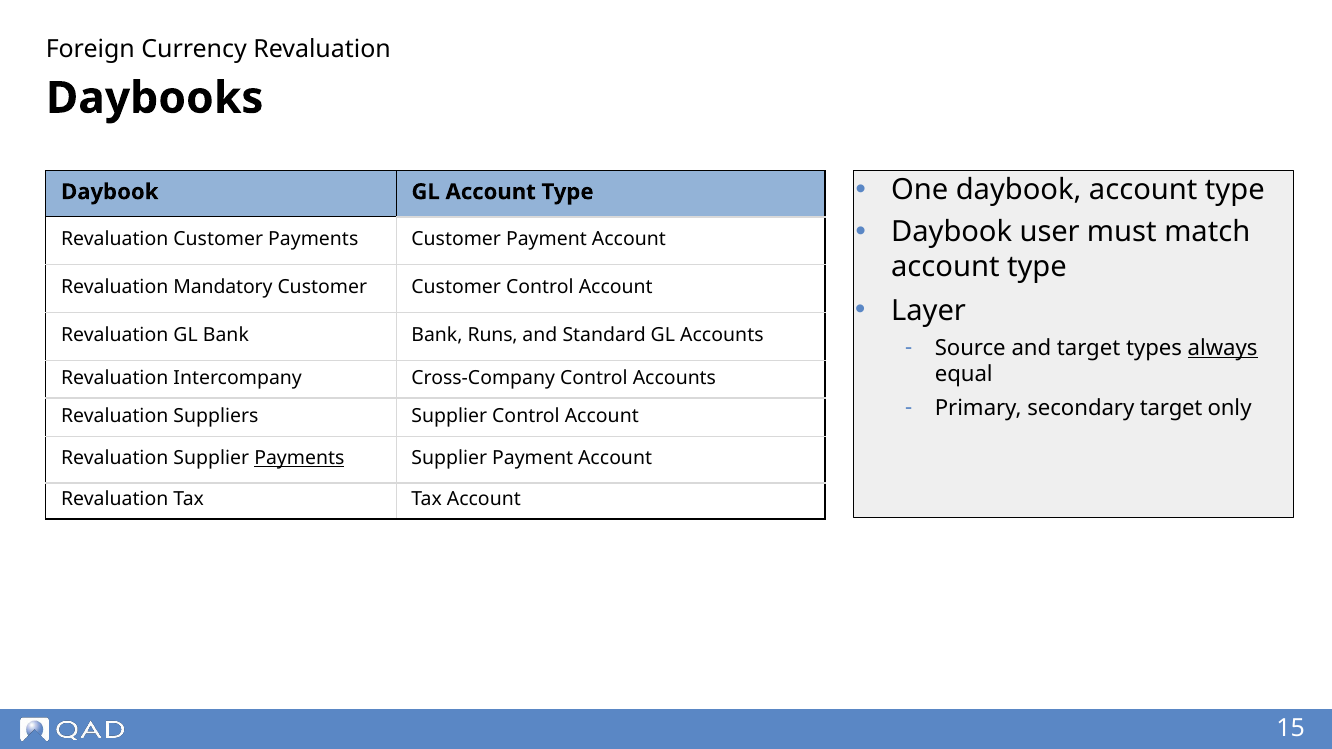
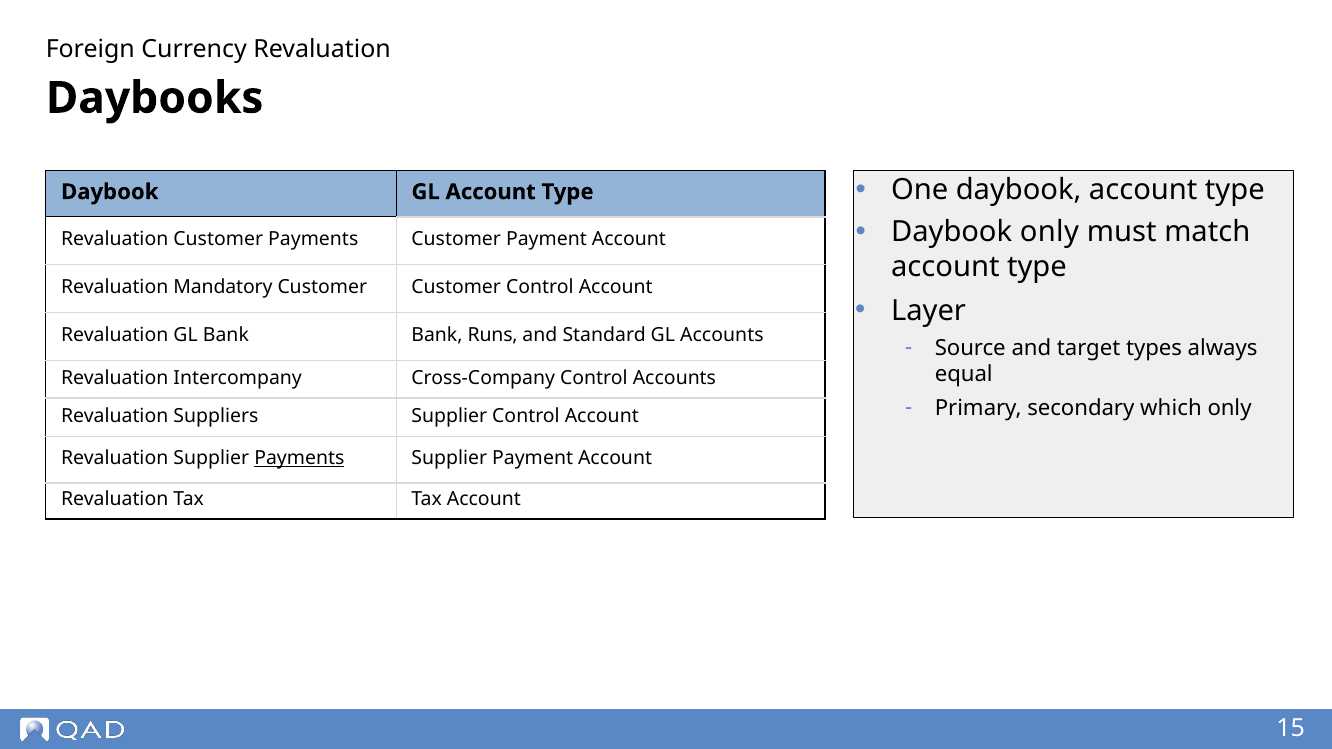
Daybook user: user -> only (1049, 232)
always underline: present -> none (1223, 348)
secondary target: target -> which (1171, 408)
